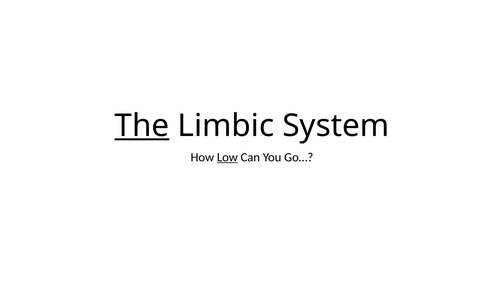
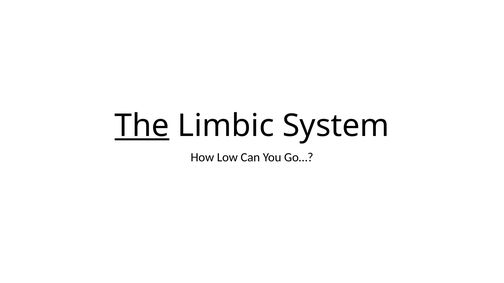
Low underline: present -> none (227, 158)
